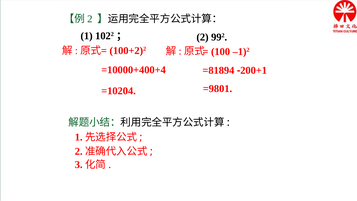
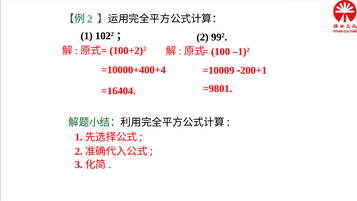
=81894: =81894 -> =10009 (218, 70)
=10204: =10204 -> =16404 (119, 91)
